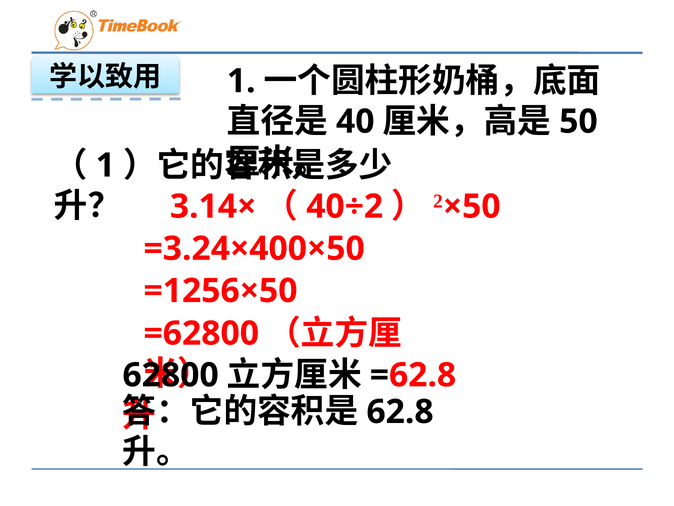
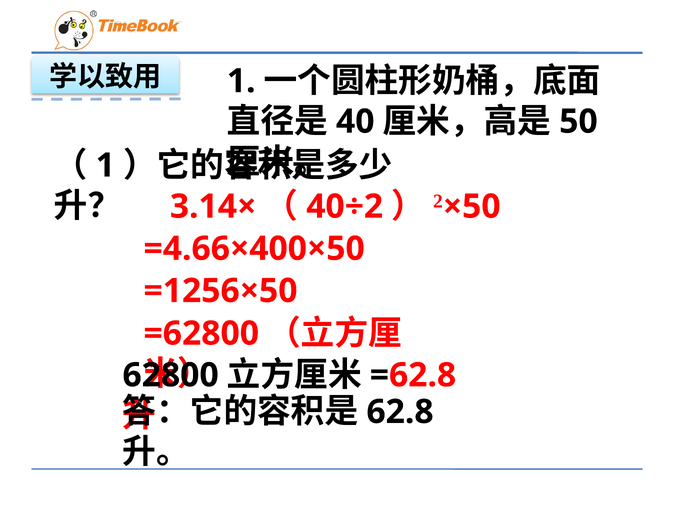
=3.24×400×50: =3.24×400×50 -> =4.66×400×50 (254, 248)
